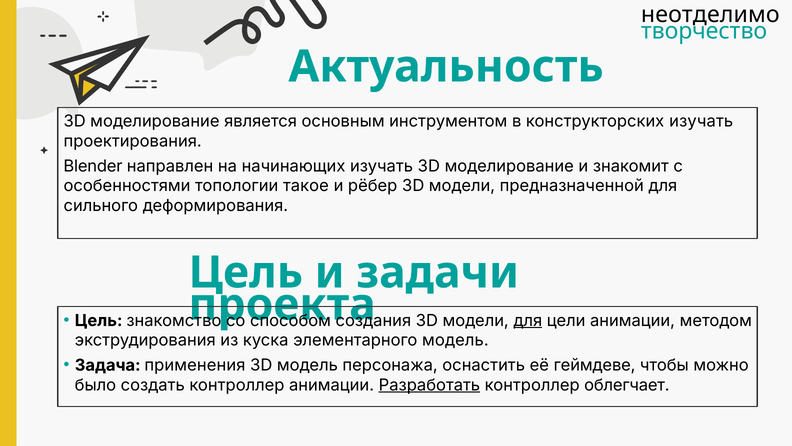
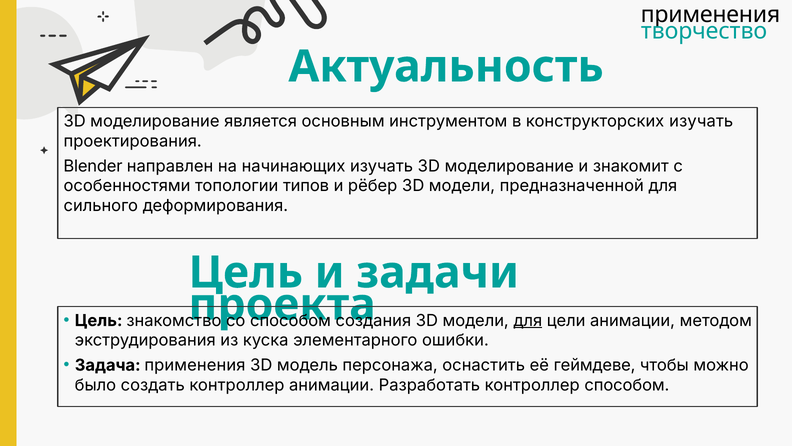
неотделимо: неотделимо -> применения (710, 14)
такое: такое -> типов (306, 186)
элементарного модель: модель -> ошибки (455, 340)
Разработать underline: present -> none (429, 385)
контроллер облегчает: облегчает -> способом (627, 385)
